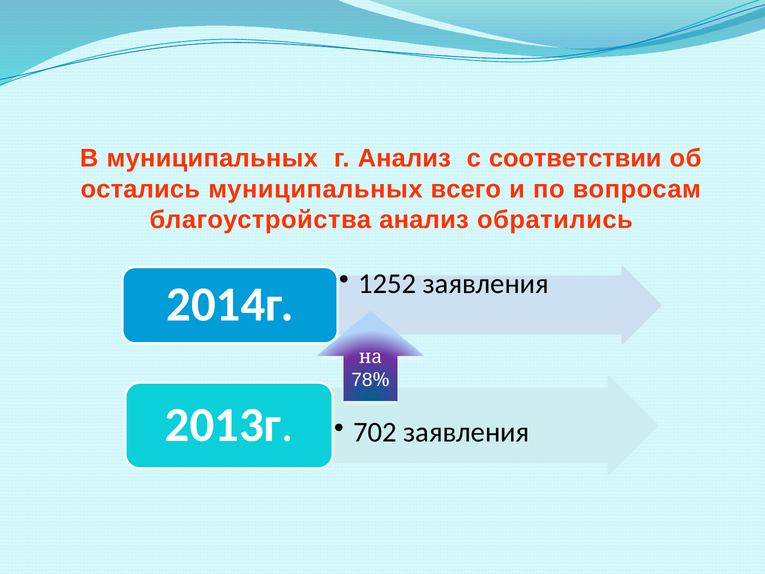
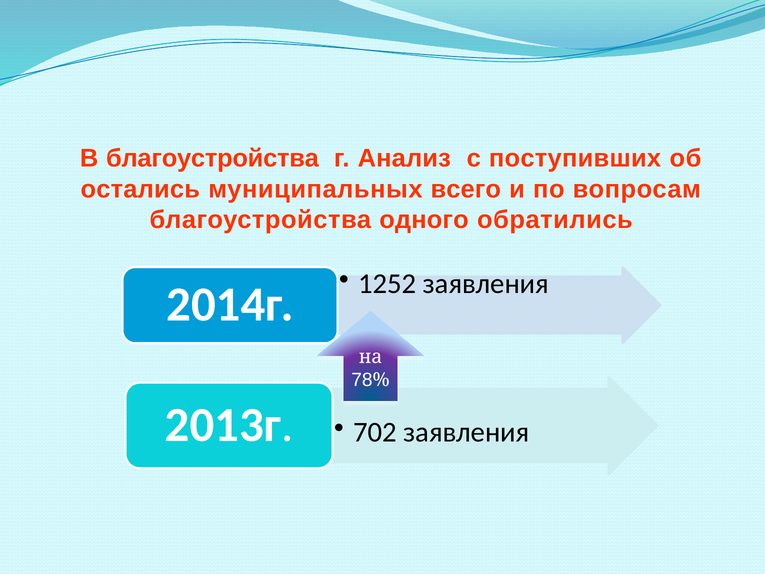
В муниципальных: муниципальных -> благоустройства (212, 158)
соответствии: соответствии -> поступивших (575, 158)
благоустройства анализ: анализ -> одного (424, 220)
